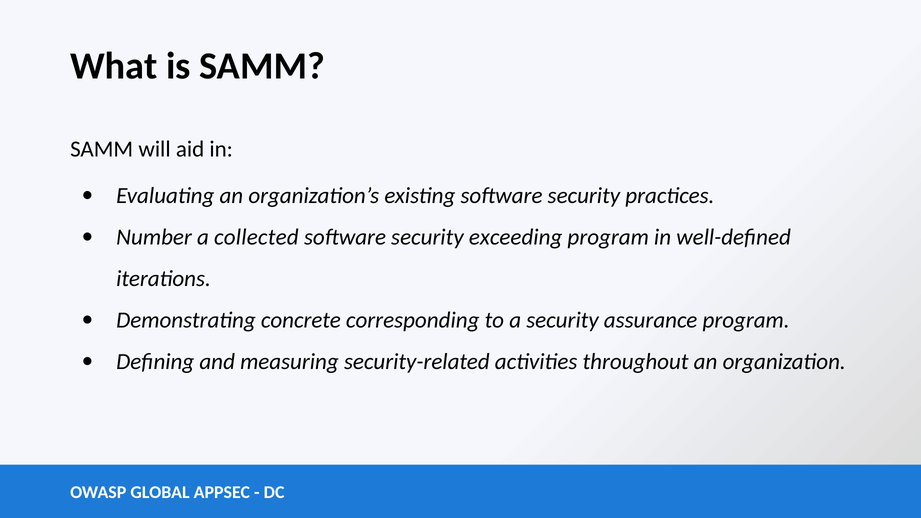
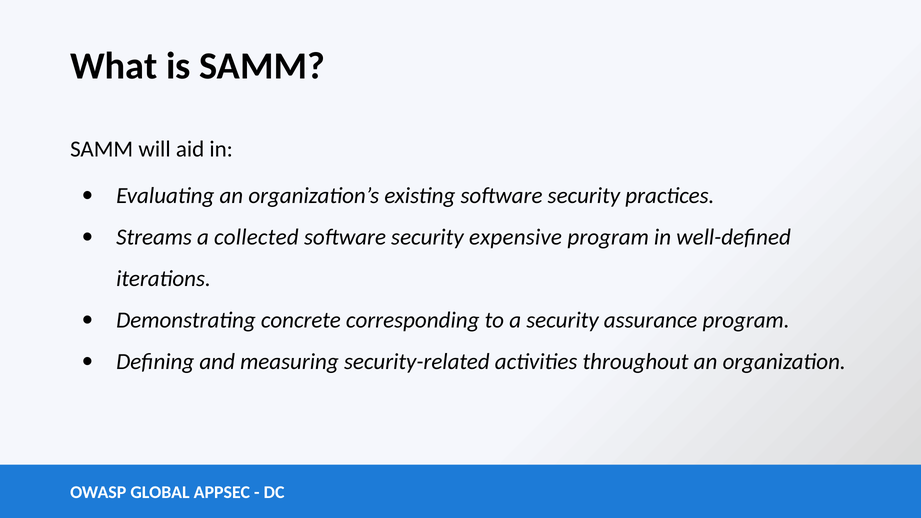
Number: Number -> Streams (154, 237)
exceeding: exceeding -> expensive (516, 237)
